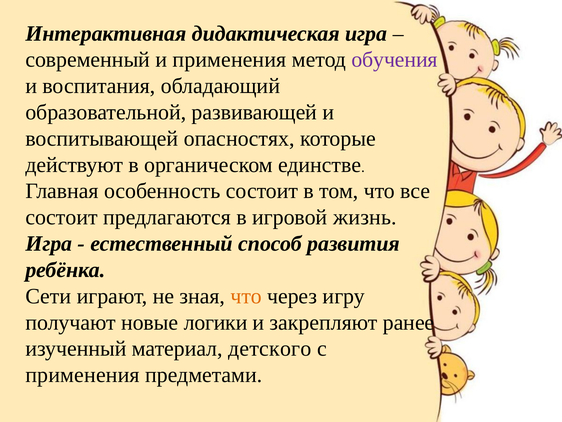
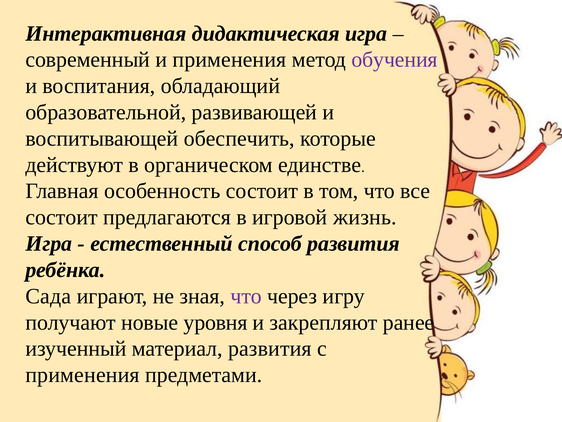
опасностях: опасностях -> обеспечить (239, 138)
Сети: Сети -> Сада (48, 296)
что colour: orange -> purple (246, 296)
логики: логики -> уровня (216, 322)
материал детского: детского -> развития (270, 348)
